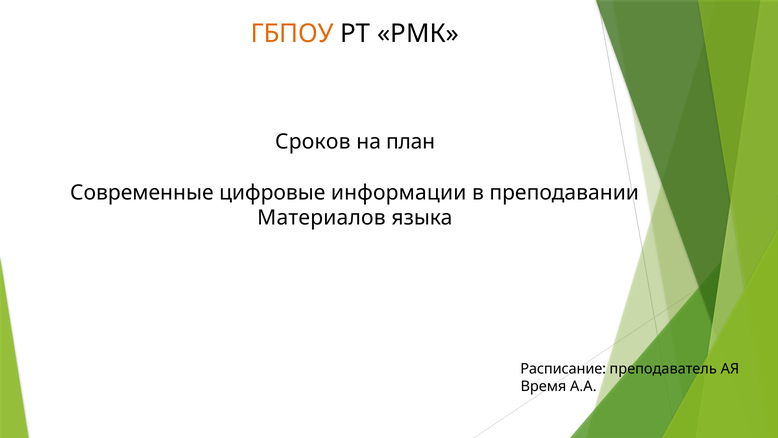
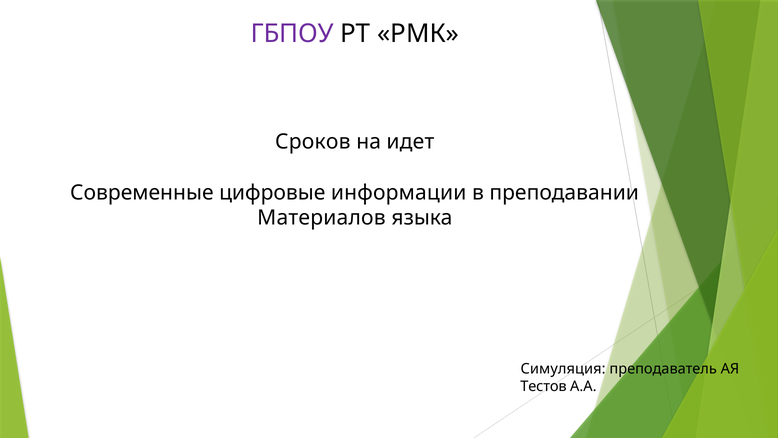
ГБПОУ colour: orange -> purple (292, 34)
план: план -> идет (410, 142)
Расписание: Расписание -> Симуляция (563, 369)
Время: Время -> Тестов (544, 386)
